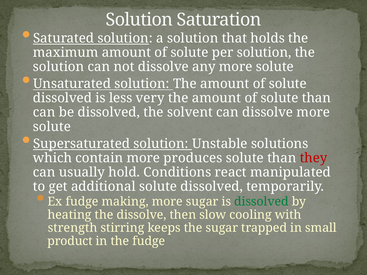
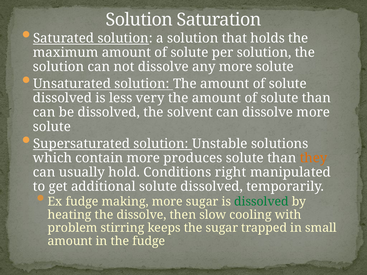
they colour: red -> orange (314, 158)
react: react -> right (231, 172)
strength: strength -> problem (73, 228)
product: product -> amount (70, 241)
